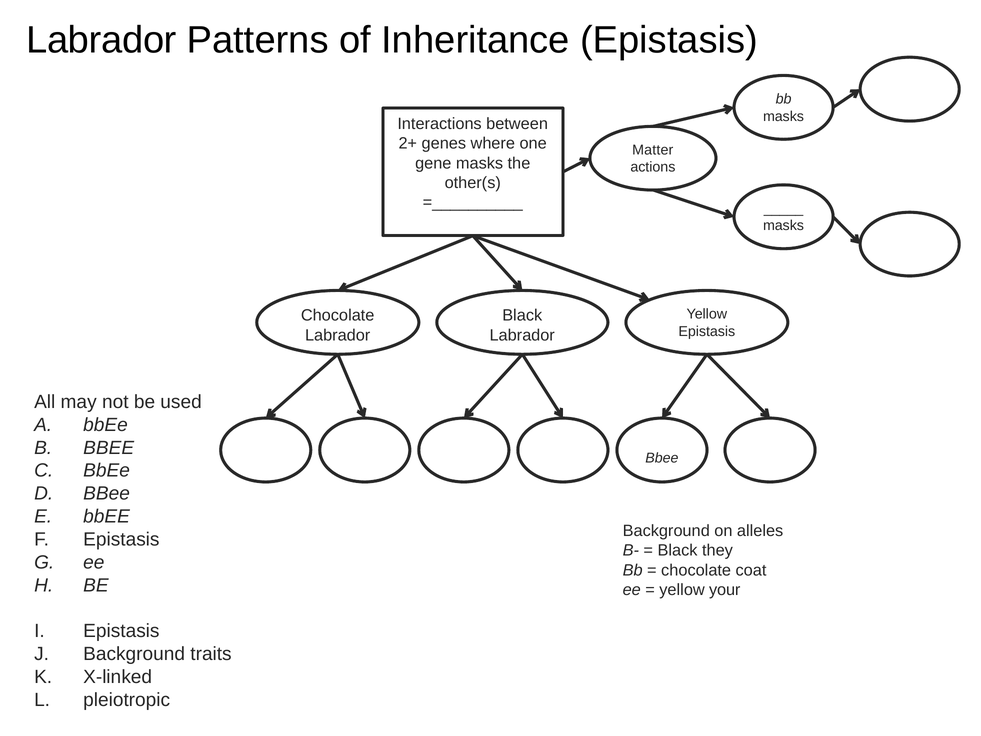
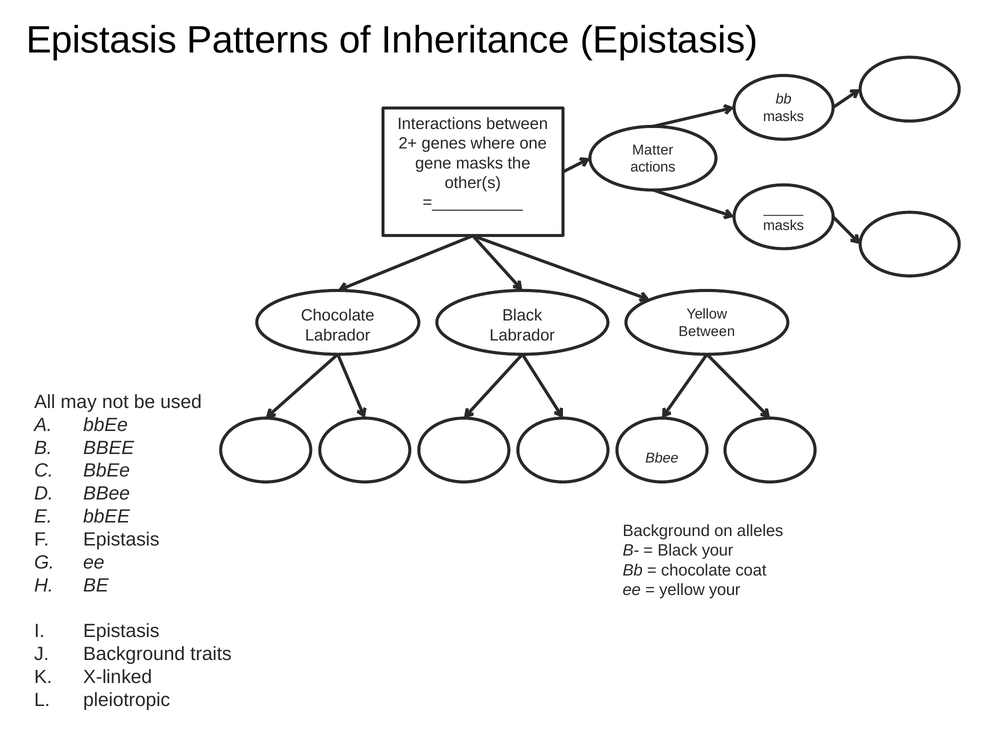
Labrador: Labrador -> Epistasis (101, 40)
Epistasis: Epistasis -> Between (707, 331)
Black they: they -> your (718, 550)
